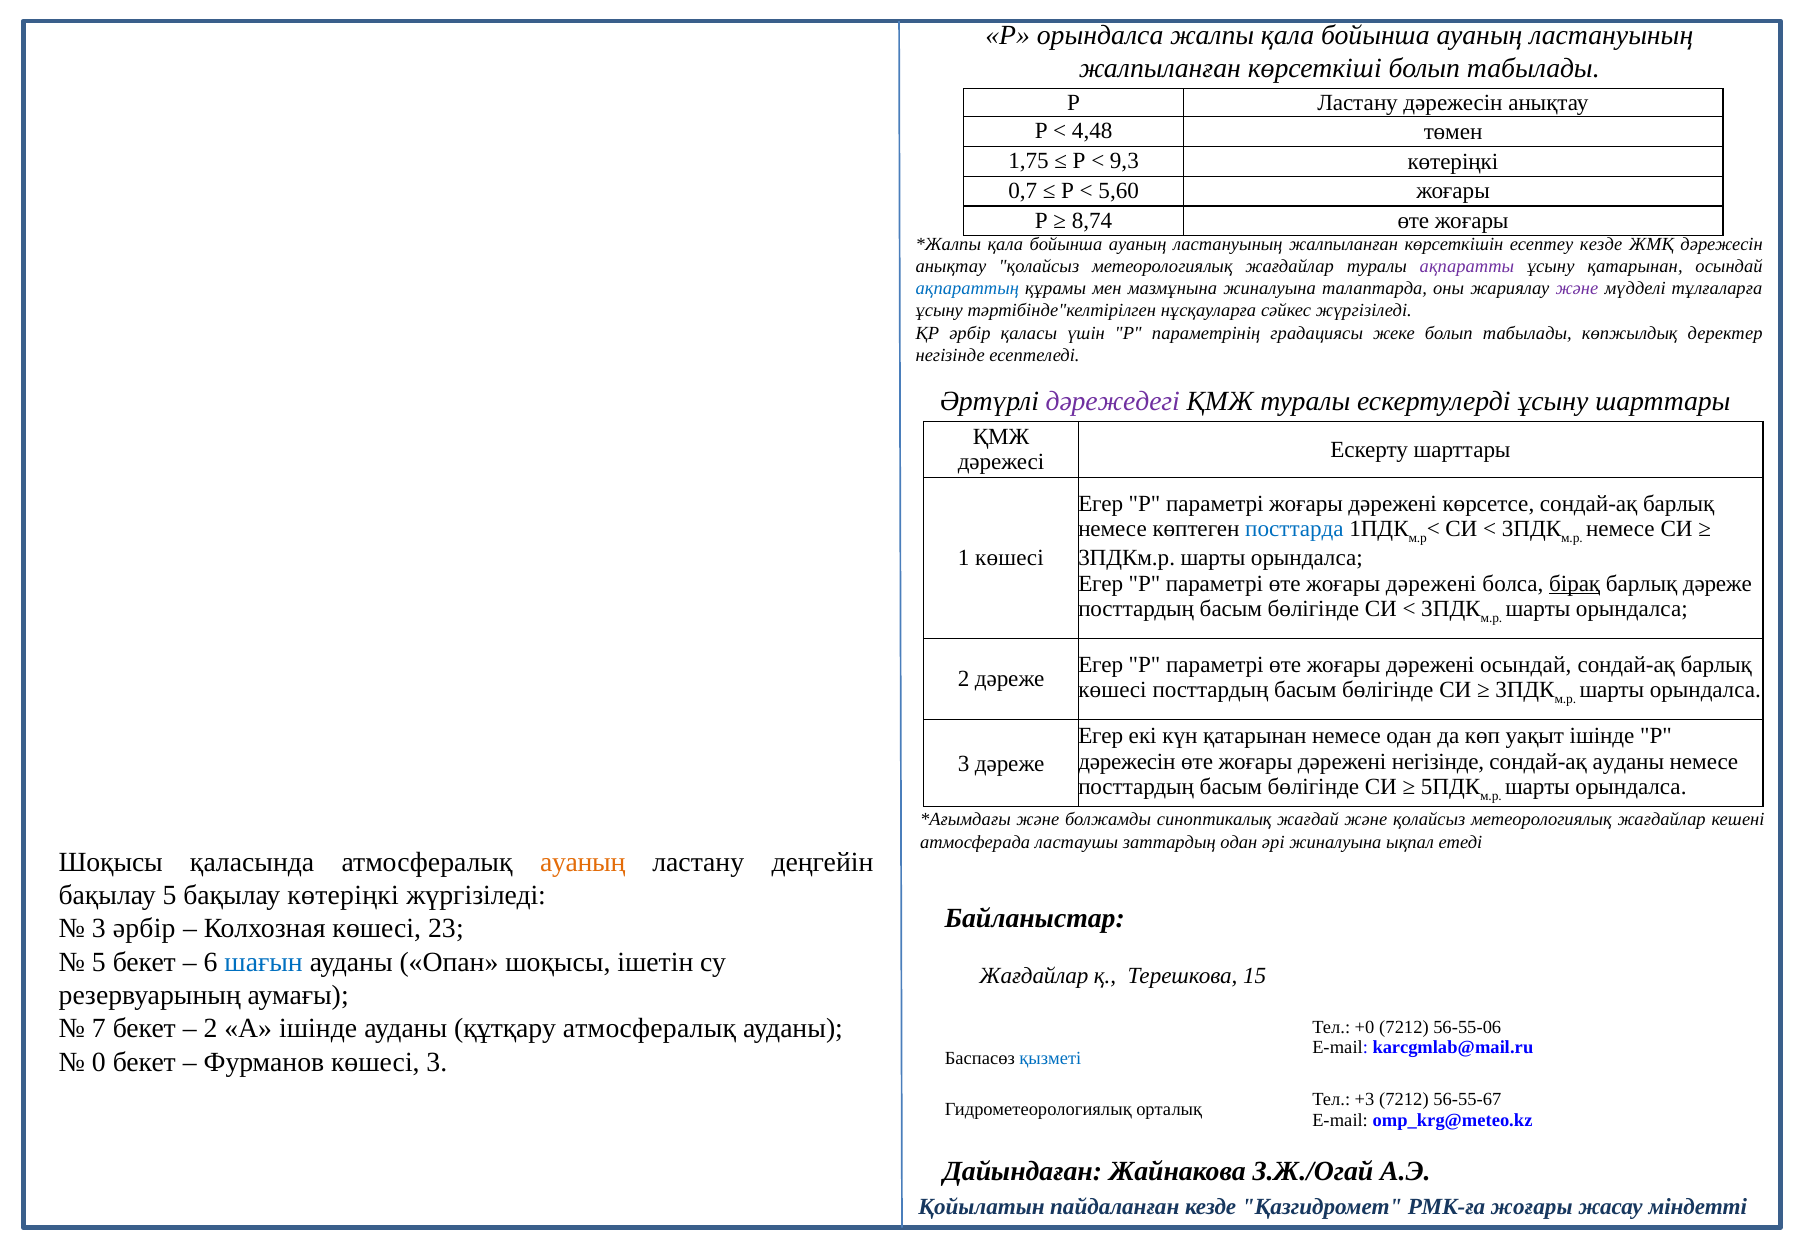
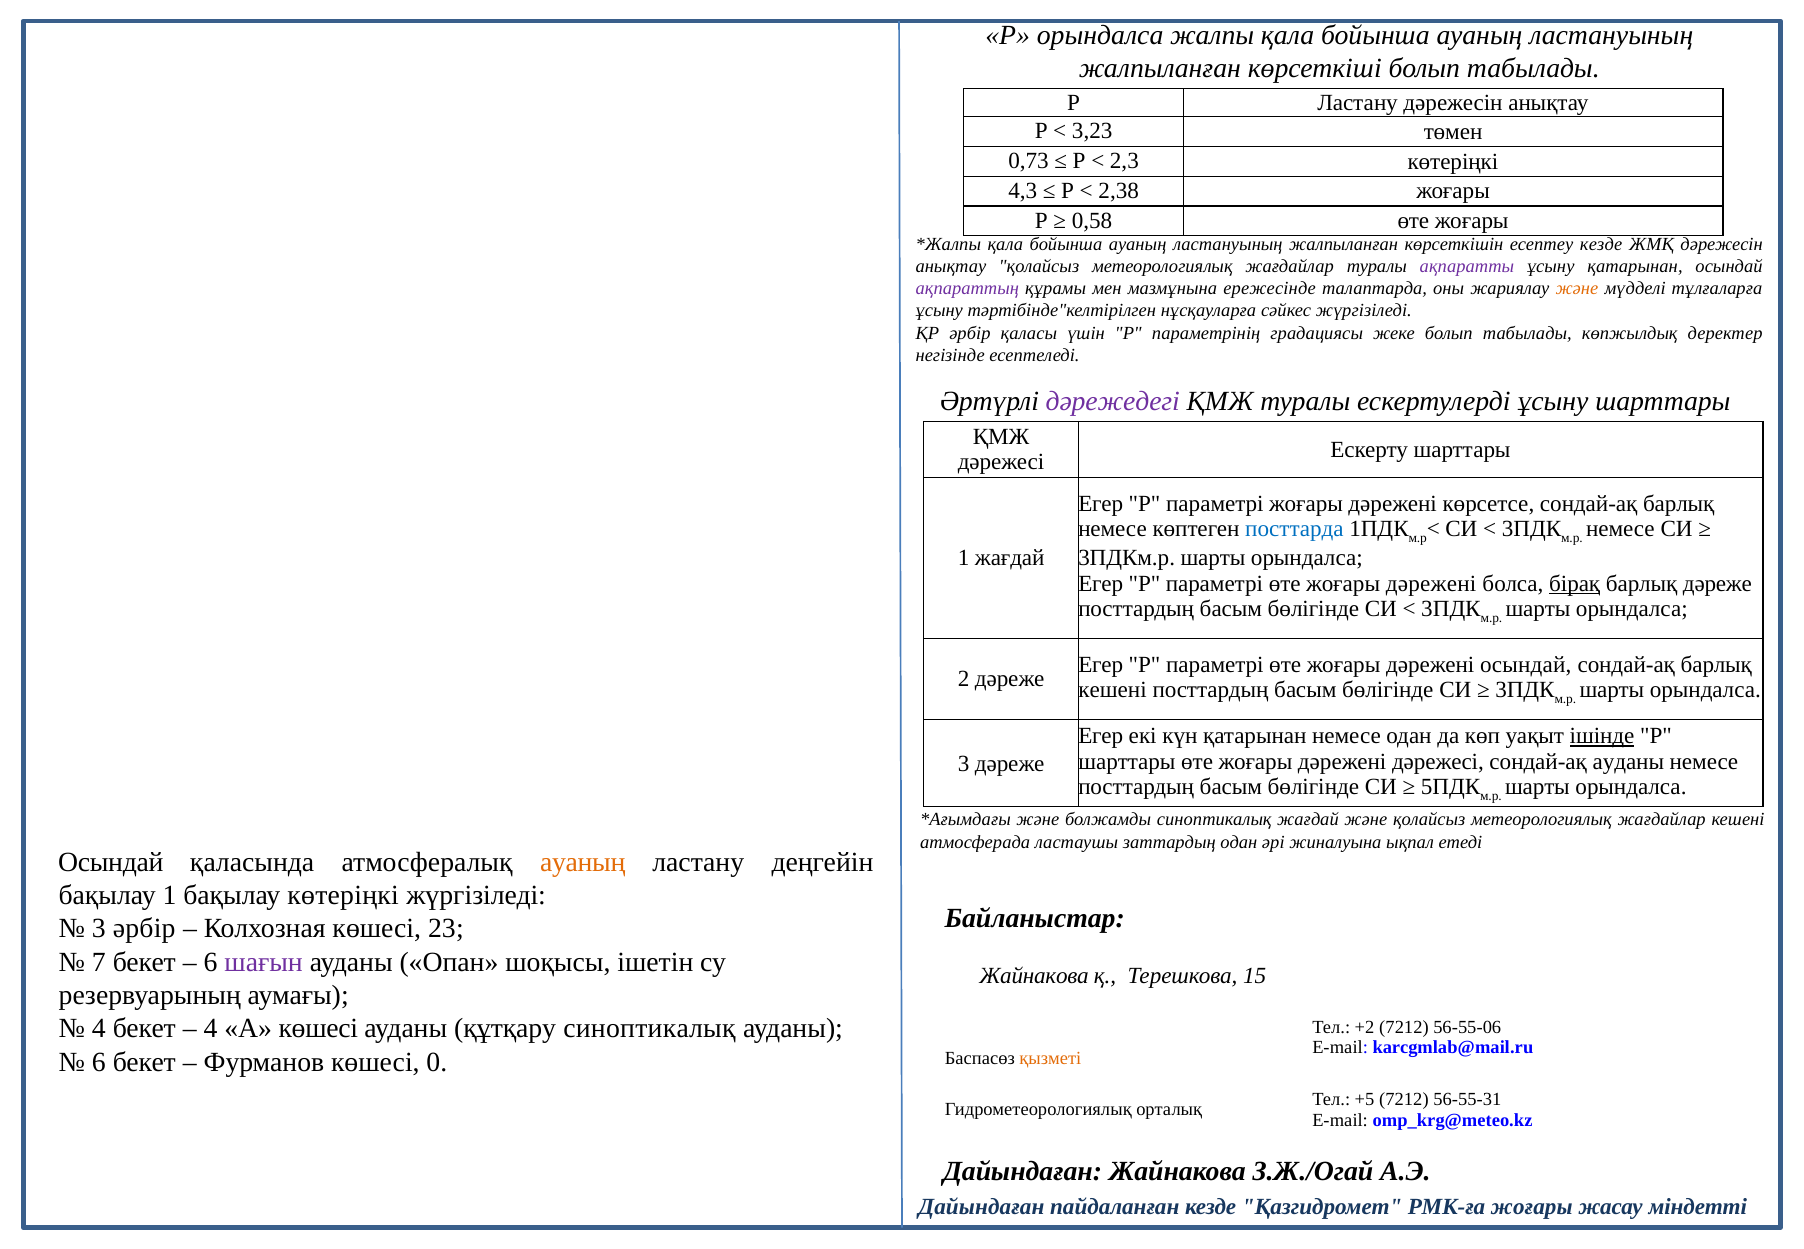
4,48: 4,48 -> 3,23 (1092, 131)
1,75: 1,75 -> 0,73 (1028, 161)
9,3: 9,3 -> 2,3 (1124, 161)
0,7: 0,7 -> 4,3 (1023, 191)
5,60: 5,60 -> 2,38 (1119, 191)
8,74: 8,74 -> 0,58 (1092, 221)
ақпараттың colour: blue -> purple (967, 289)
мазмұнына жиналуына: жиналуына -> ережесінде (1270, 289)
және colour: purple -> orange (1577, 289)
1 көшесі: көшесі -> жағдай (1010, 558)
көшесі: көшесі -> кешені (1112, 690)
ішінде underline: none -> present (1602, 736)
дәрежесін: дәрежесін -> шарттары (1127, 762)
дәрежені негізінде: негізінде -> дәрежесі (1438, 762)
Шоқысы: Шоқысы -> Осындай (111, 862)
бақылау 5: 5 -> 1 (170, 895)
5: 5 -> 7 (99, 962)
шағын colour: blue -> purple (264, 962)
Жағдайлар: Жағдайлар -> Жайнакова (1034, 976)
7: 7 -> 4 (99, 1029)
2: 2 -> 4 (211, 1029)
А ішінде: ішінде -> көшесі (318, 1029)
құтқару атмосфералық: атмосфералық -> синоптикалық (649, 1029)
+0: +0 -> +2 (1365, 1027)
0: 0 -> 6 (99, 1062)
көшесі 3: 3 -> 0 (437, 1062)
қызметі colour: blue -> orange (1050, 1058)
+3: +3 -> +5 (1365, 1099)
56-55-67: 56-55-67 -> 56-55-31 (1467, 1099)
Қойылатын: Қойылатын -> Дайындаған (981, 1206)
